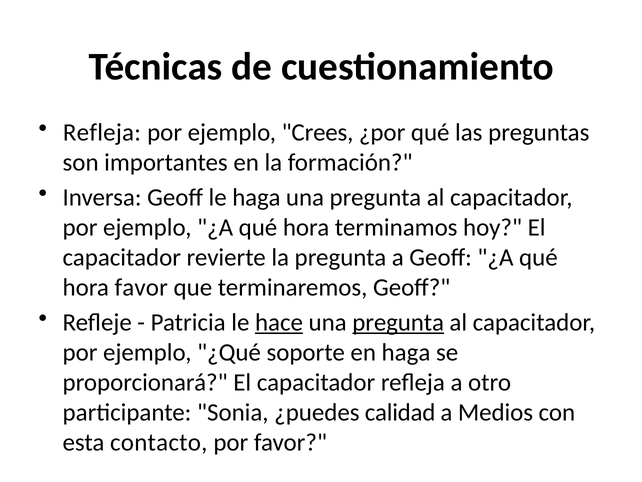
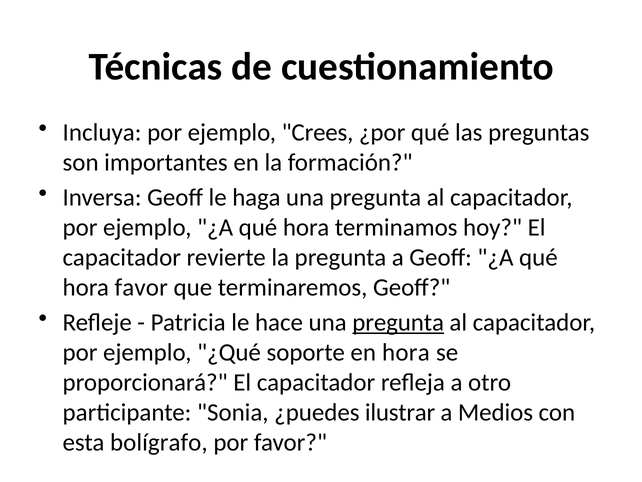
Refleja: Refleja -> Incluya (102, 132)
hace underline: present -> none (279, 322)
en haga: haga -> hora (406, 352)
calidad: calidad -> ilustrar (400, 412)
contacto: contacto -> bolígrafo (159, 442)
